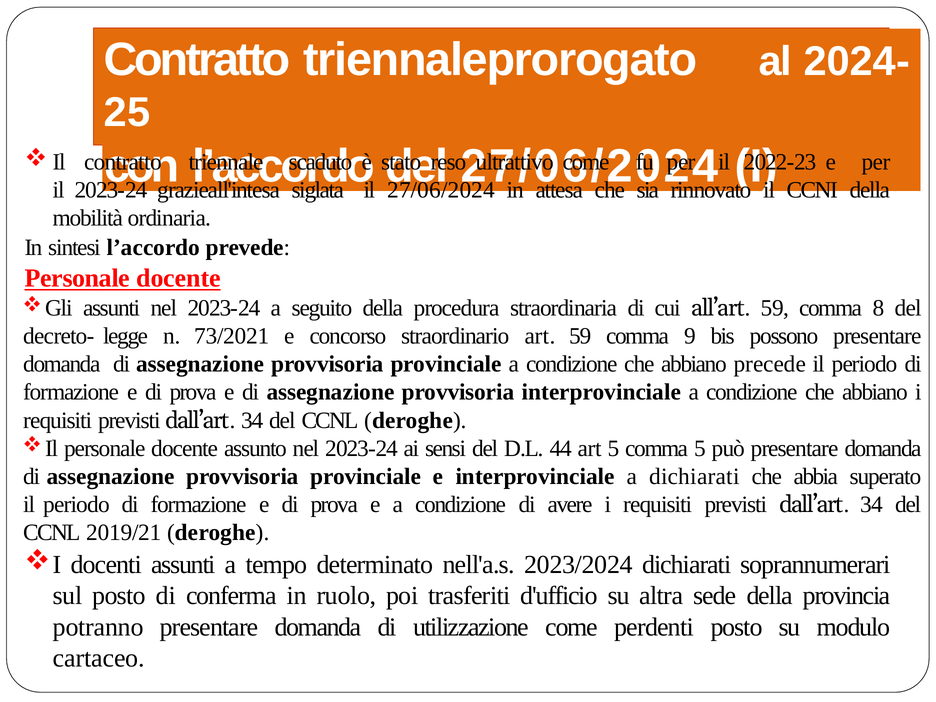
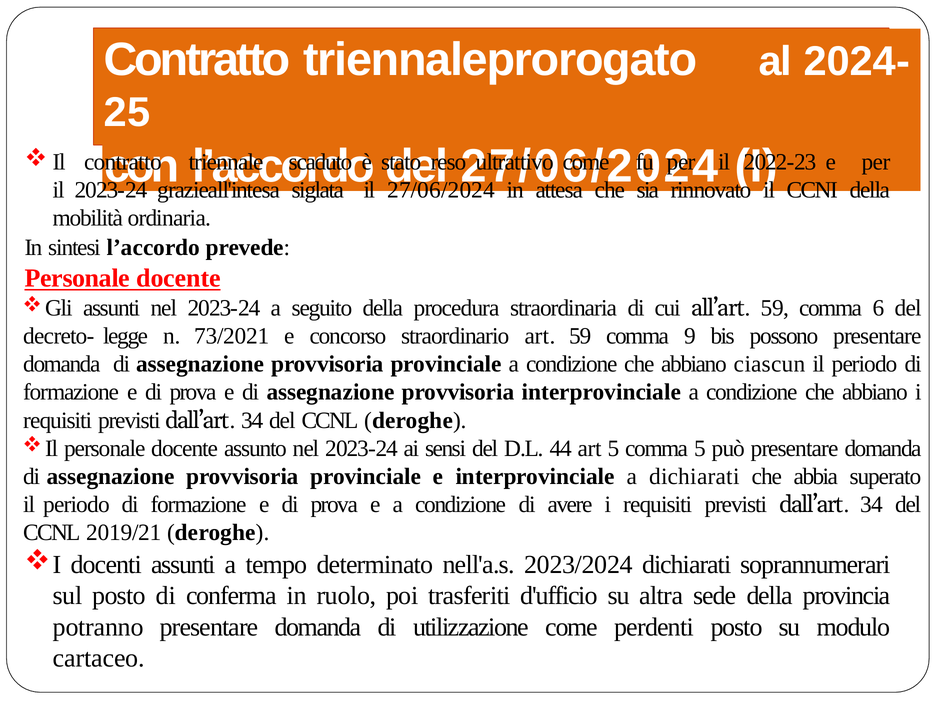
8: 8 -> 6 (879, 308)
precede: precede -> ciascun (770, 364)
